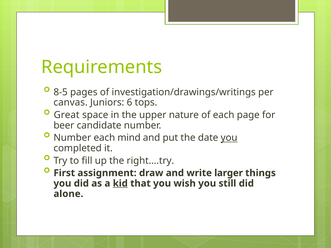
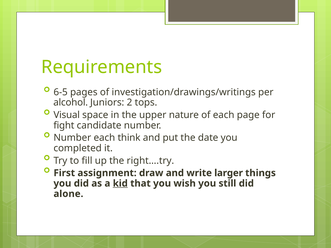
8-5: 8-5 -> 6-5 (61, 92)
canvas: canvas -> alcohol (71, 103)
6: 6 -> 2 (130, 103)
Great: Great -> Visual (67, 115)
beer: beer -> fight (64, 125)
mind: mind -> think (129, 138)
you underline: present -> none (229, 138)
